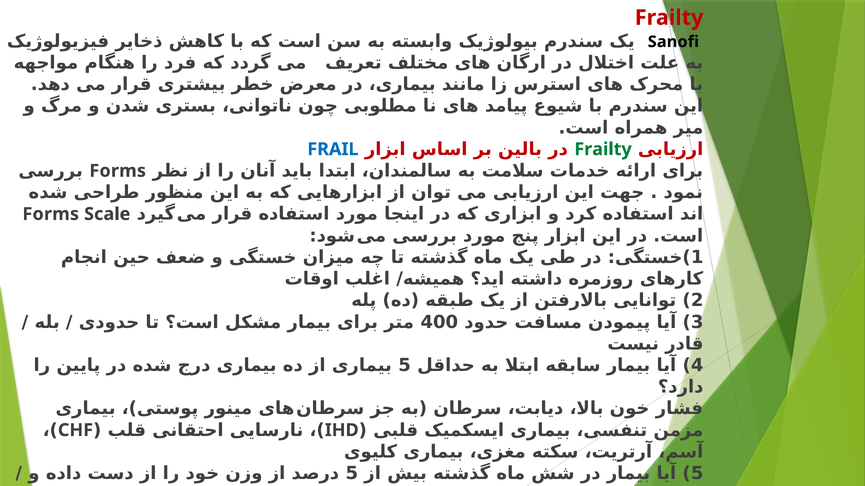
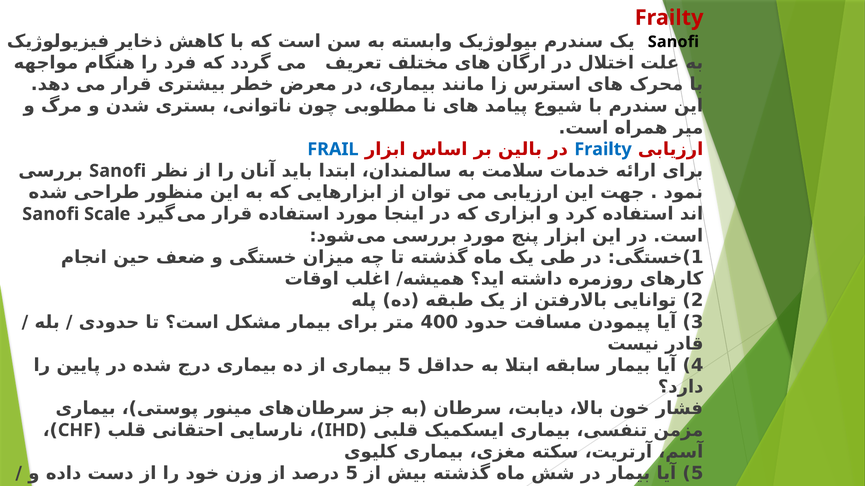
Frailty colour: green -> blue (603, 149)
Forms: Forms -> Sanofi (118, 171)
Forms: Forms -> Sanofi (51, 214)
